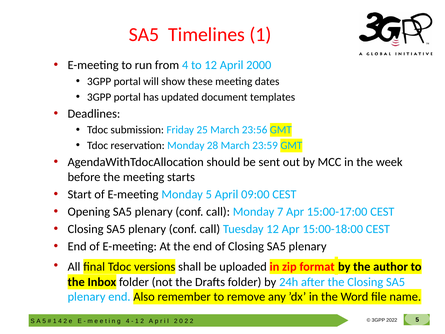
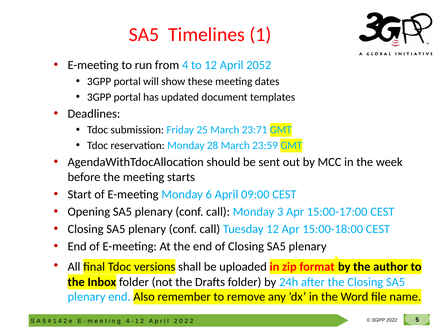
2000: 2000 -> 2052 (259, 65)
23:56: 23:56 -> 23:71 (255, 130)
Monday 5: 5 -> 6 (209, 194)
7: 7 -> 3 (280, 212)
